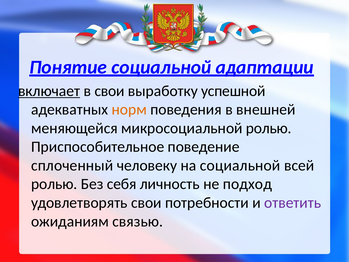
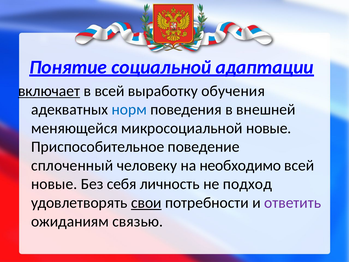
в свои: свои -> всей (110, 91)
успешной: успешной -> обучения (233, 91)
норм colour: orange -> blue (129, 109)
микросоциальной ролью: ролью -> новые (269, 128)
на социальной: социальной -> необходимо (240, 165)
ролью: ролью -> новые (54, 184)
свои underline: none -> present (146, 203)
